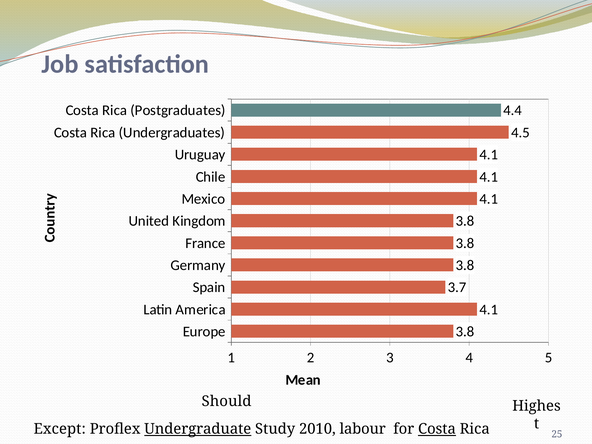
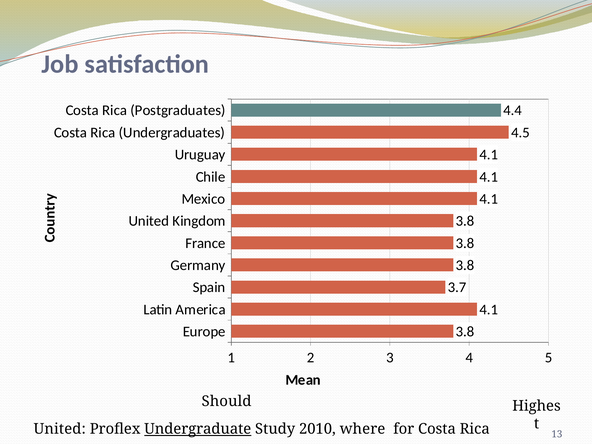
Except: Except -> United (60, 429)
labour: labour -> where (363, 429)
Costa underline: present -> none (437, 429)
25: 25 -> 13 (557, 434)
